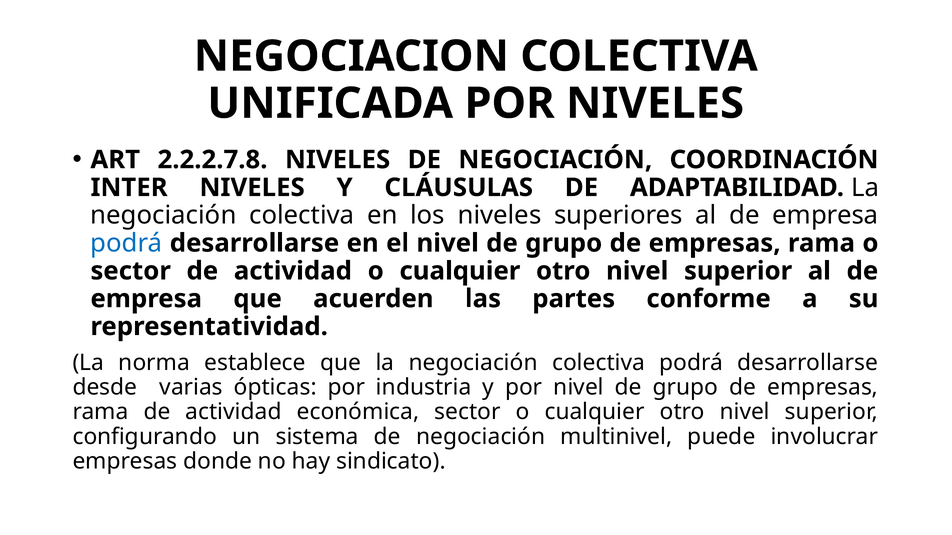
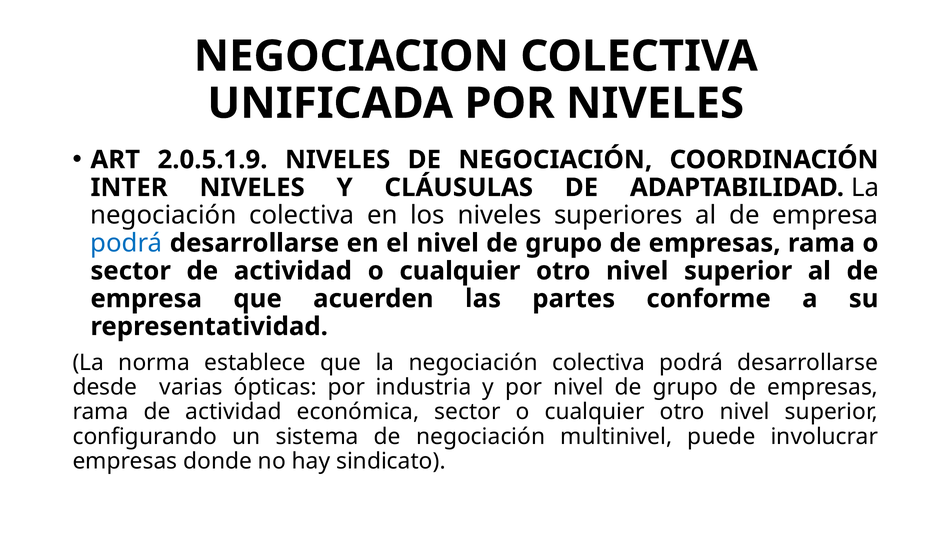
2.2.2.7.8: 2.2.2.7.8 -> 2.0.5.1.9 (212, 160)
